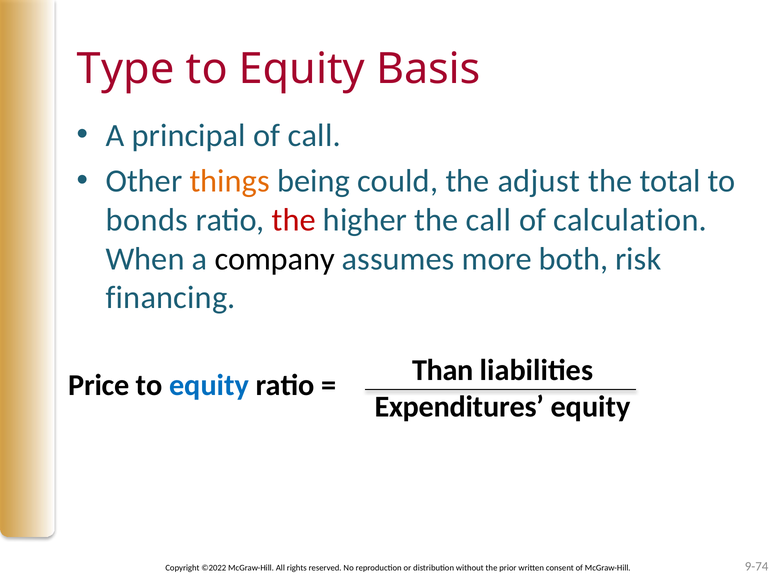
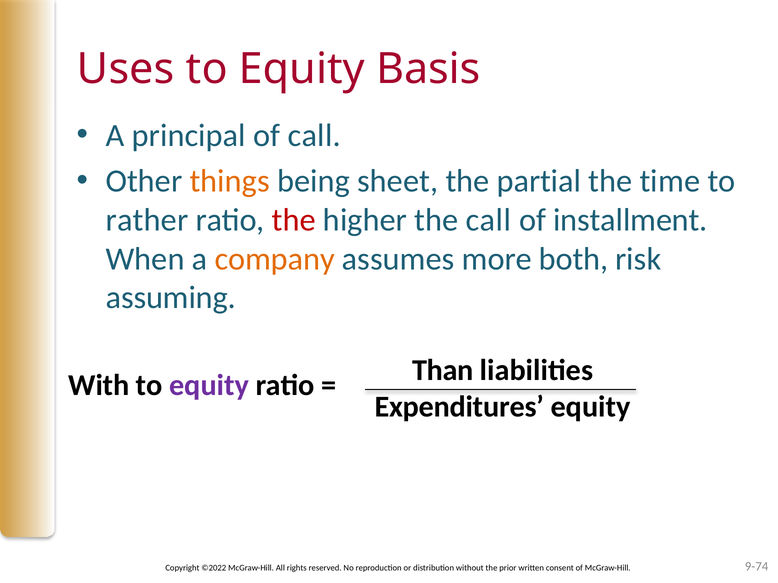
Type: Type -> Uses (126, 69)
could: could -> sheet (398, 181)
adjust: adjust -> partial (539, 181)
total: total -> time (670, 181)
bonds: bonds -> rather (147, 220)
calculation: calculation -> installment (630, 220)
company colour: black -> orange (275, 259)
financing: financing -> assuming (171, 298)
Price: Price -> With (99, 386)
equity colour: blue -> purple (209, 386)
